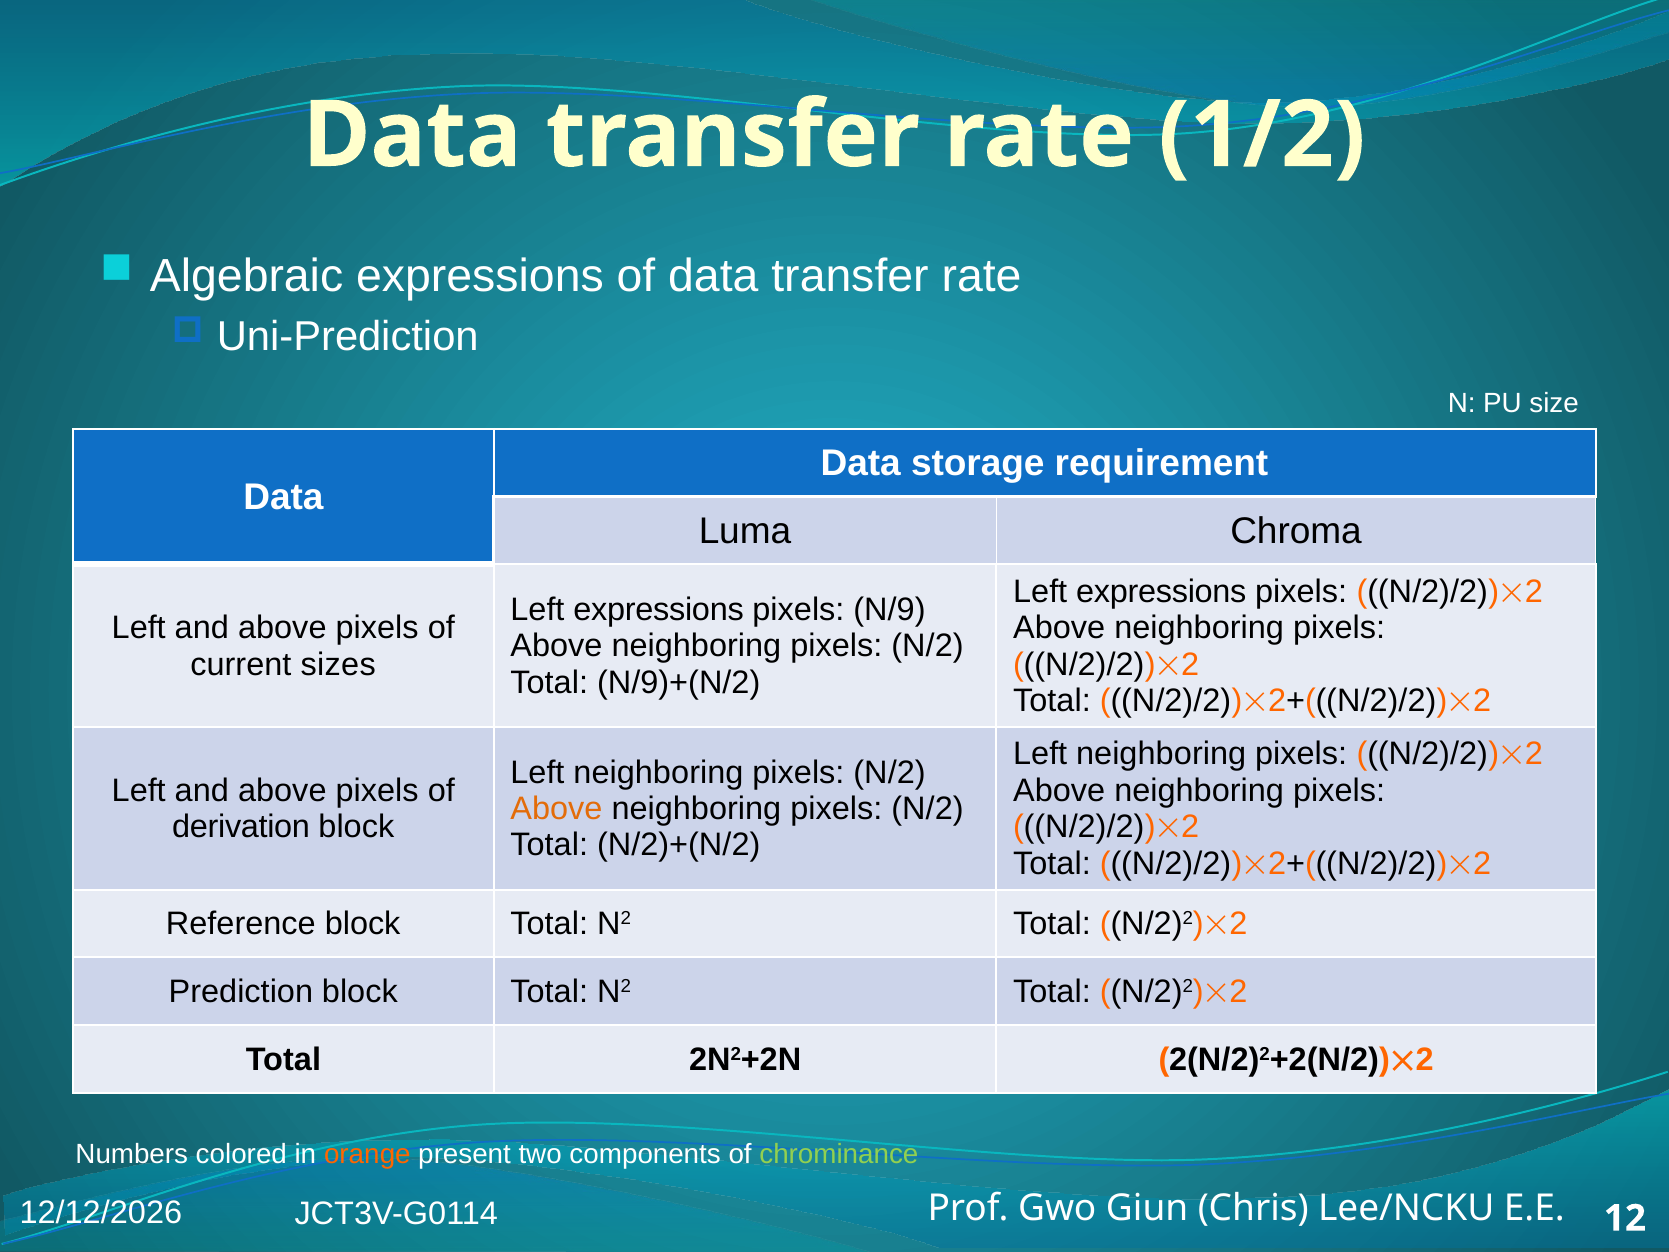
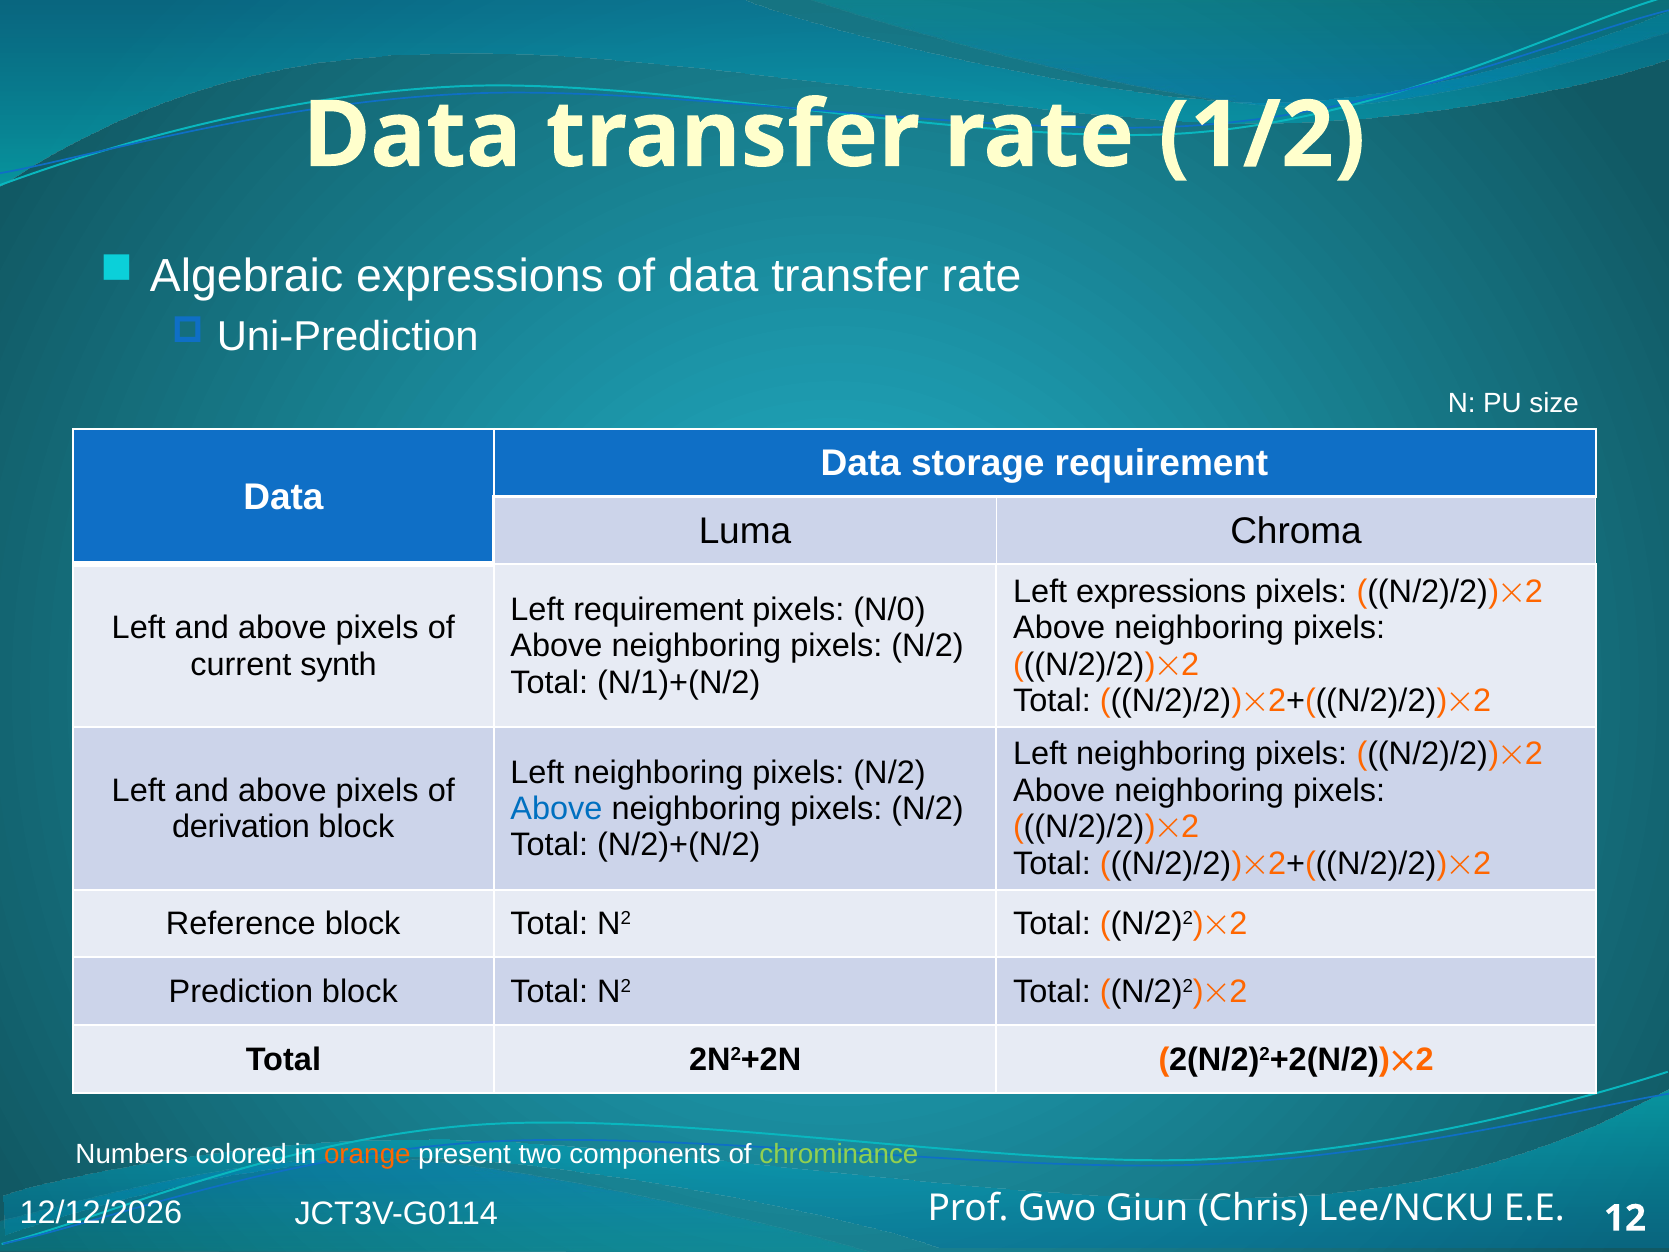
expressions: expressions -> requirement (659, 610)
N/9: N/9 -> N/0 (889, 610)
sizes: sizes -> synth (339, 664)
N/9)+(N/2: N/9)+(N/2 -> N/1)+(N/2 (679, 682)
Above colour: orange -> blue (556, 809)
